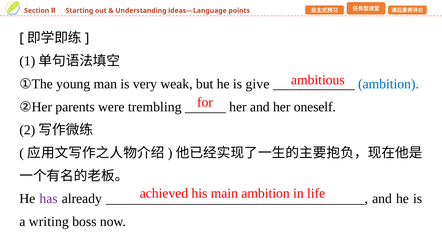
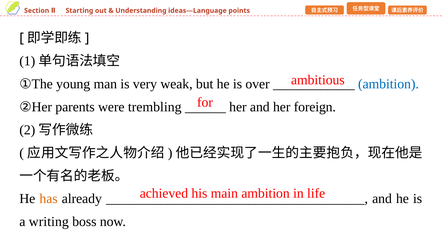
give: give -> over (258, 84)
oneself: oneself -> foreign (315, 107)
has colour: purple -> orange (49, 198)
